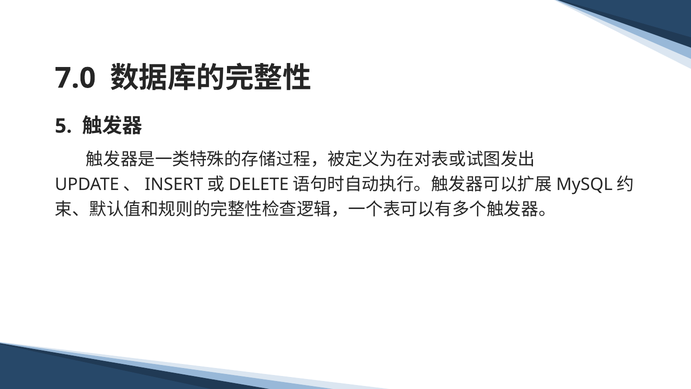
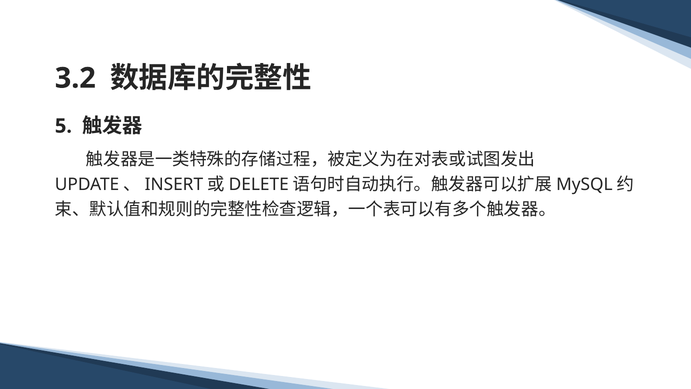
7.0: 7.0 -> 3.2 (75, 78)
